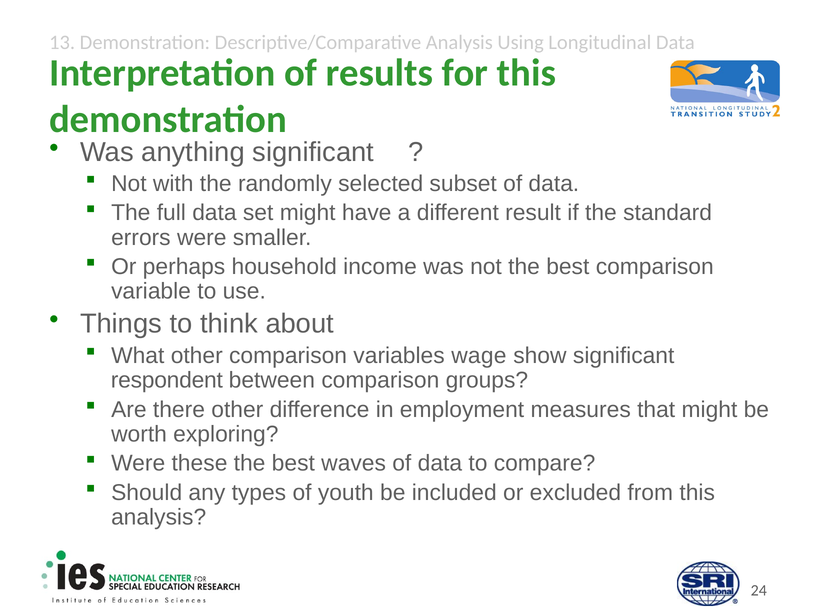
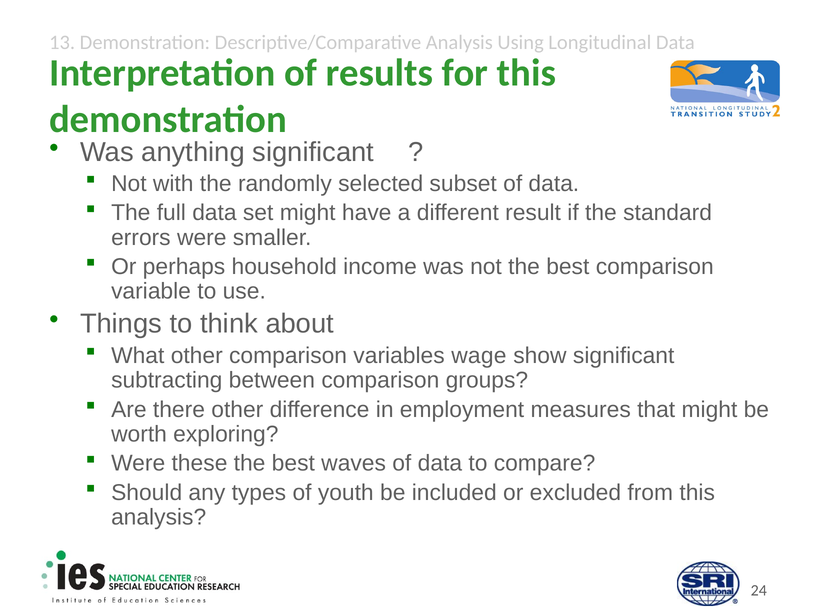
respondent: respondent -> subtracting (167, 380)
